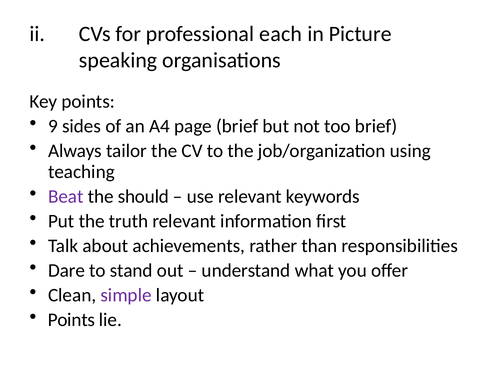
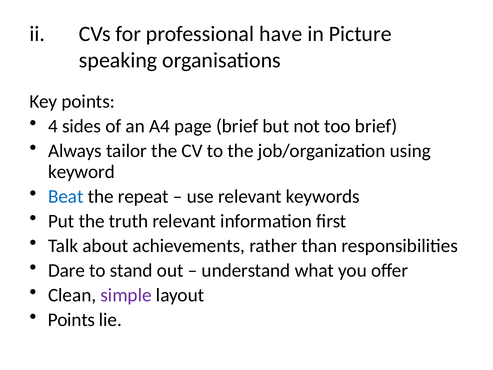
each: each -> have (281, 34)
9: 9 -> 4 (53, 126)
teaching: teaching -> keyword (81, 172)
Beat colour: purple -> blue (66, 196)
should: should -> repeat (143, 196)
